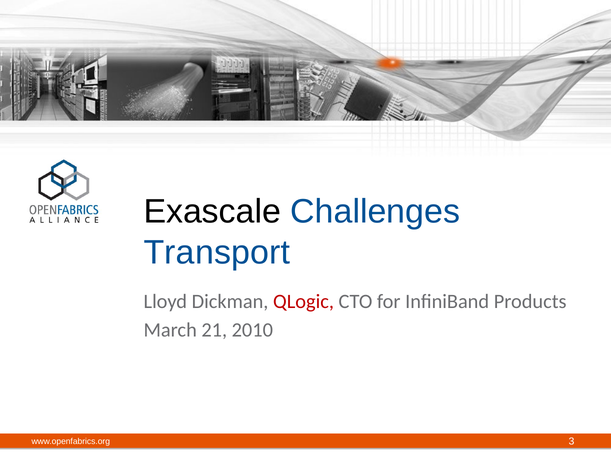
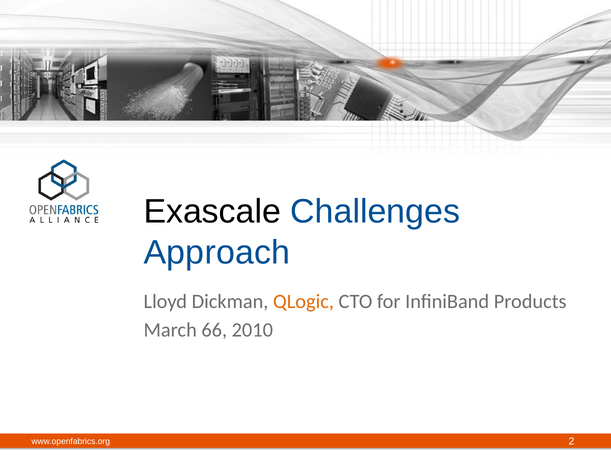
Transport: Transport -> Approach (217, 253)
QLogic colour: red -> orange (304, 302)
21: 21 -> 66 (214, 330)
3: 3 -> 2 (572, 442)
